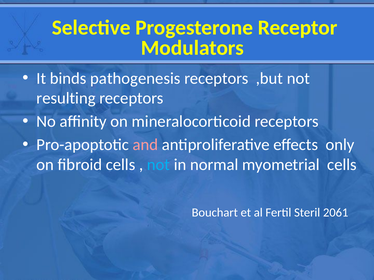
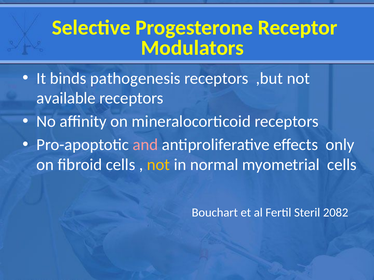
resulting: resulting -> available (66, 98)
not colour: light blue -> yellow (158, 165)
2061: 2061 -> 2082 (336, 213)
